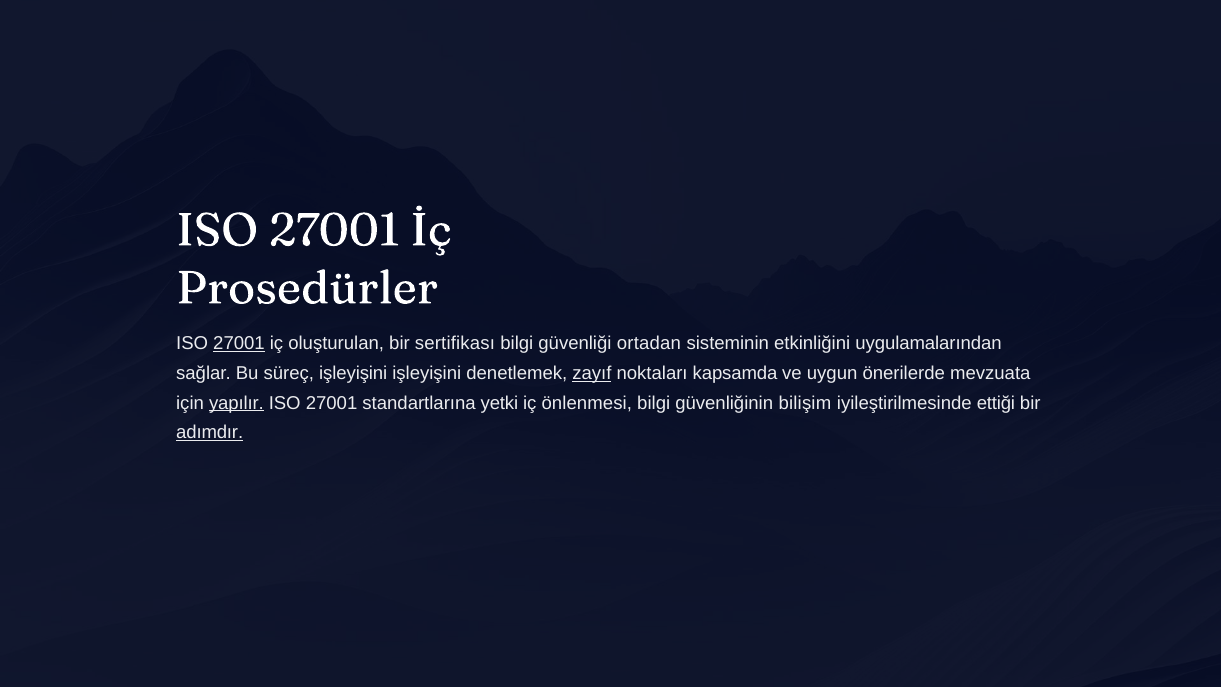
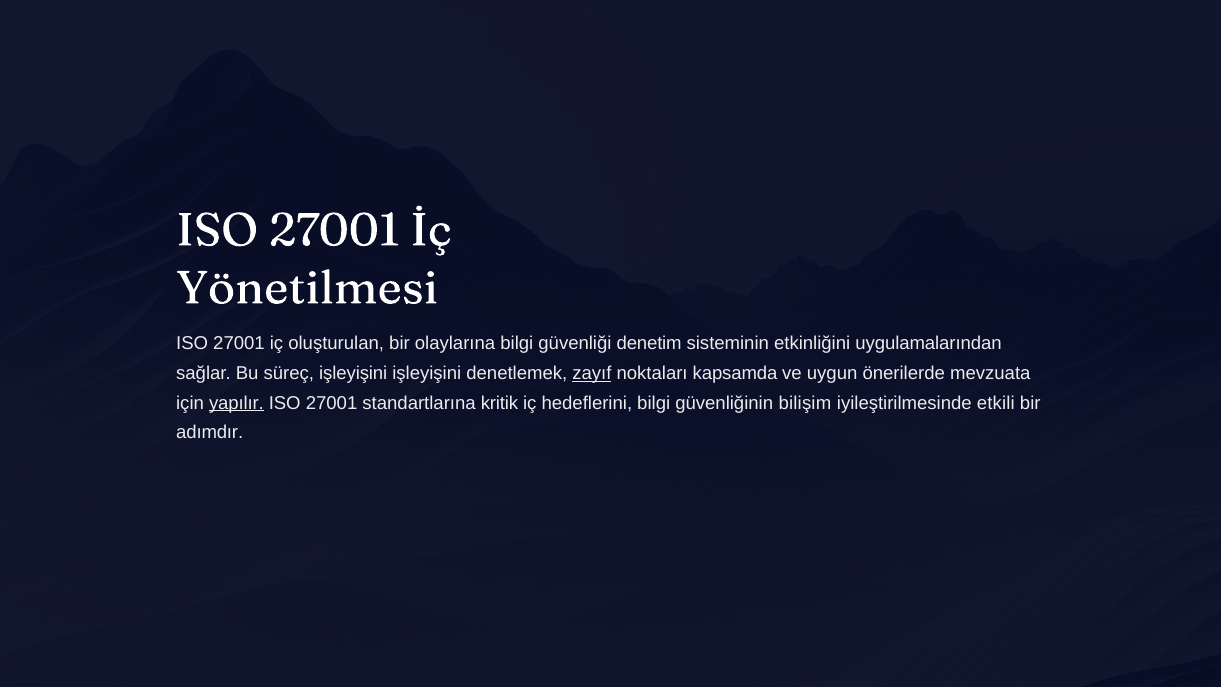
Prosedürler: Prosedürler -> Yönetilmesi (307, 288)
27001 underline: present -> none (239, 343)
sertifikası: sertifikası -> olaylarına (455, 343)
ortadan: ortadan -> denetim (649, 343)
yetki: yetki -> kritik (499, 403)
önlenmesi: önlenmesi -> hedeflerini (587, 403)
ettiği: ettiği -> etkili (996, 403)
adımdır underline: present -> none (210, 432)
